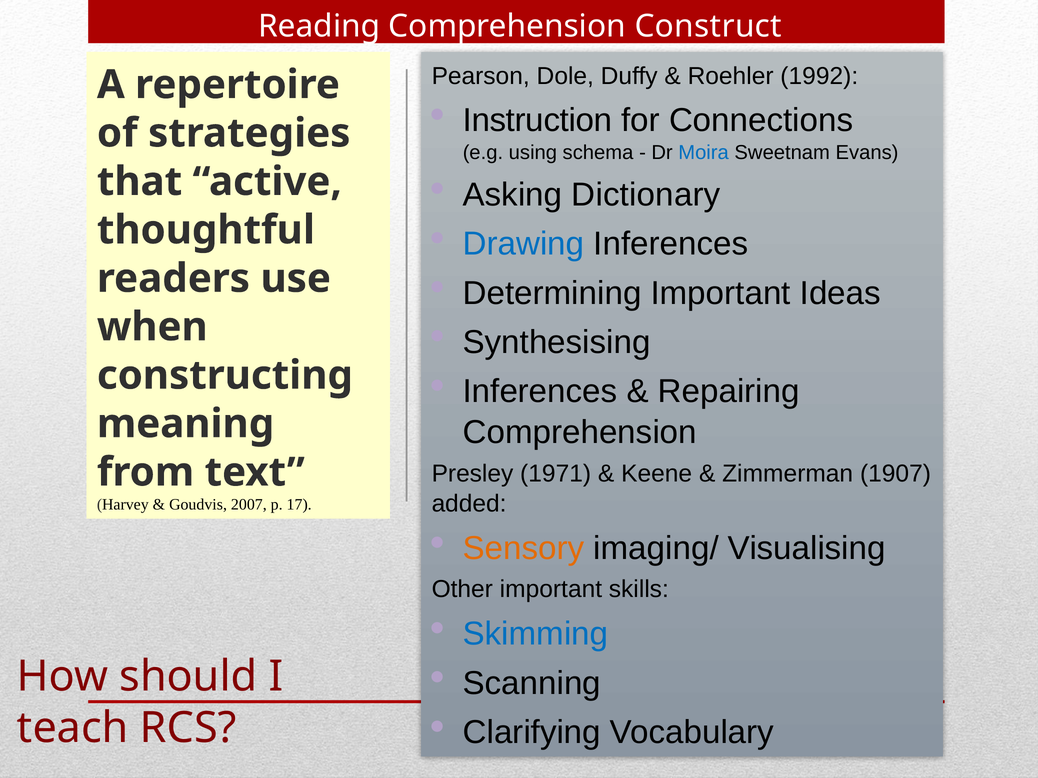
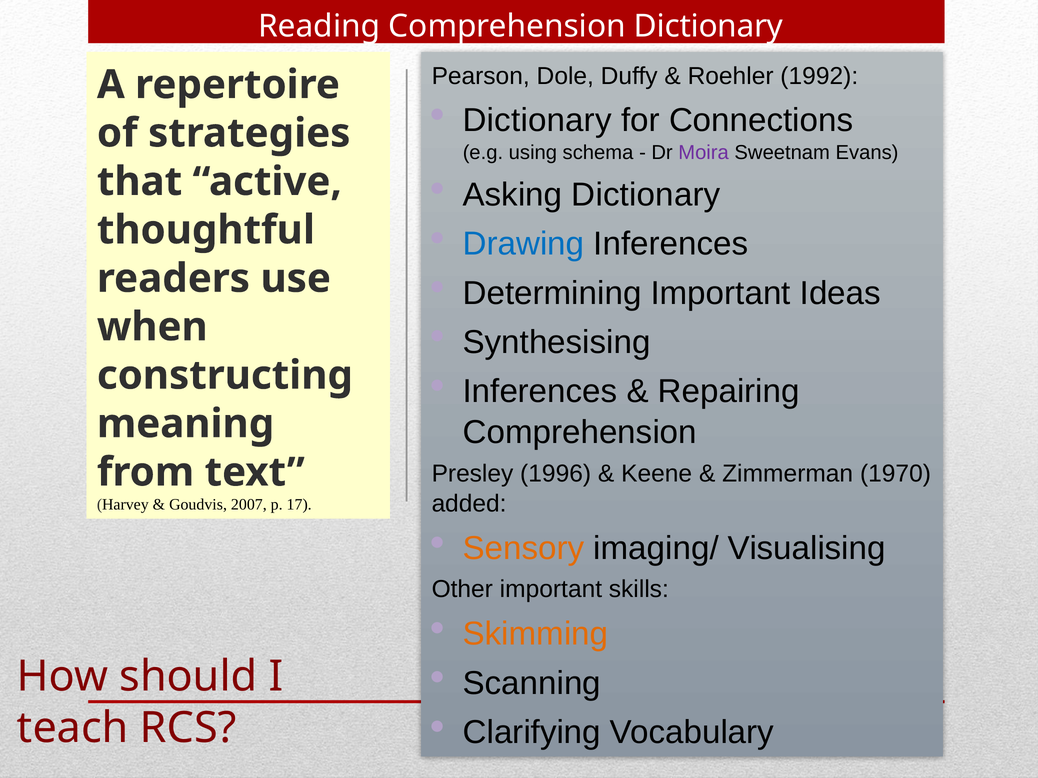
Comprehension Construct: Construct -> Dictionary (709, 26)
Instruction: Instruction -> Dictionary (537, 121)
Moira colour: blue -> purple (704, 153)
1971: 1971 -> 1996 (556, 474)
1907: 1907 -> 1970 (895, 474)
Skimming colour: blue -> orange (536, 634)
